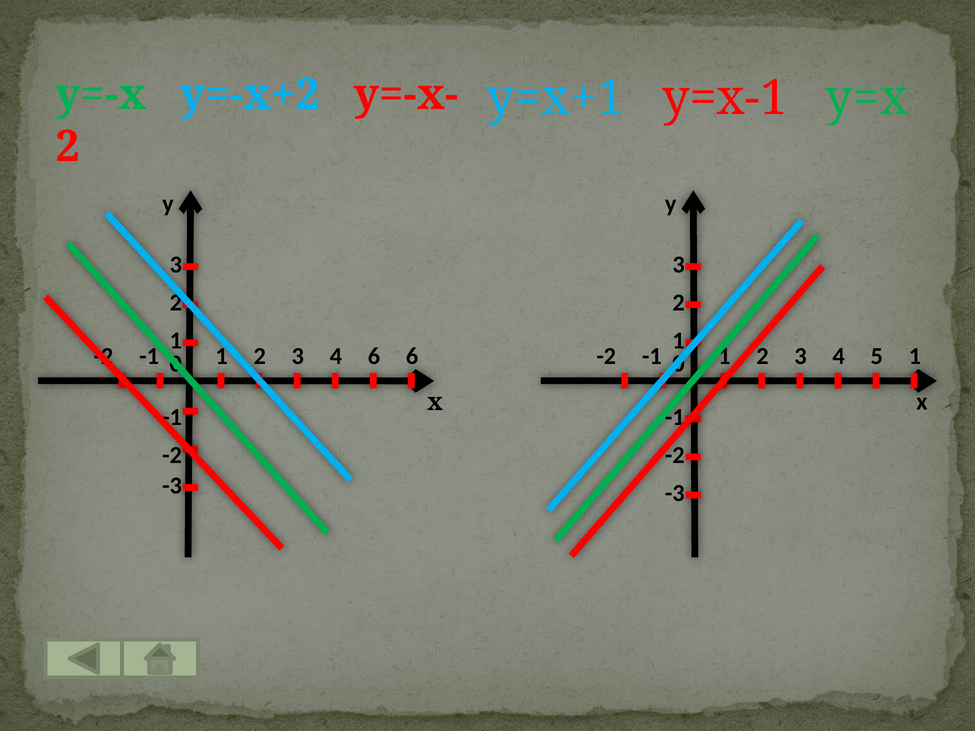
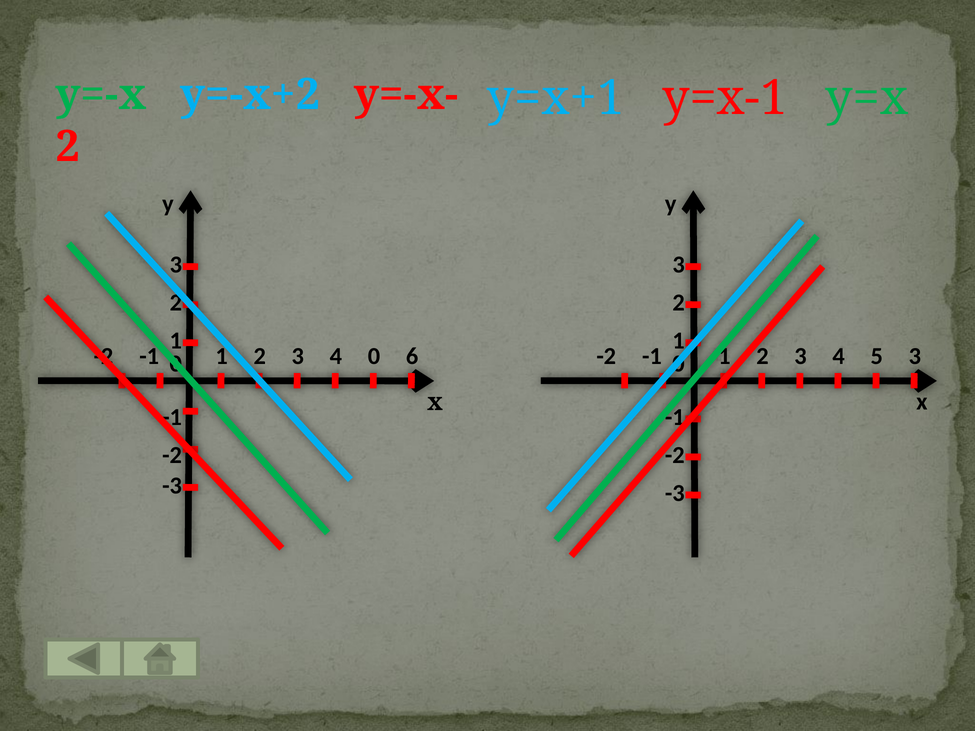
6: 6 -> 0 (374, 356)
5 1: 1 -> 3 (915, 356)
